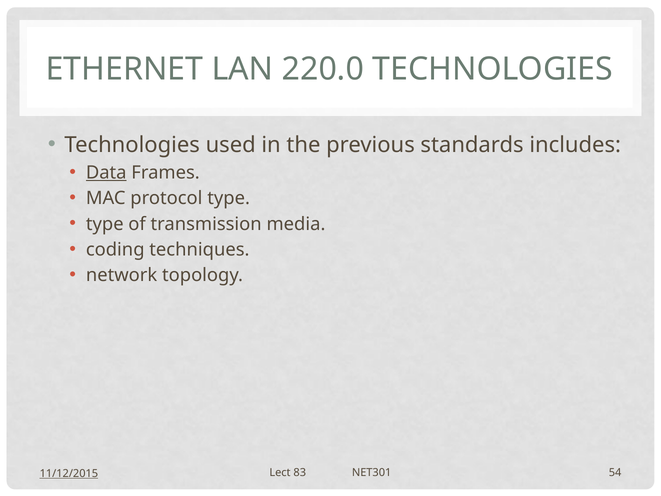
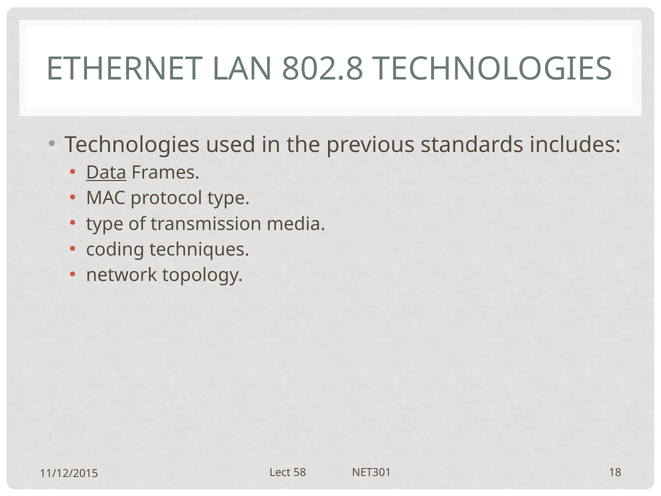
220.0: 220.0 -> 802.8 (323, 69)
83: 83 -> 58 (300, 473)
54: 54 -> 18 (615, 473)
11/12/2015 underline: present -> none (69, 473)
